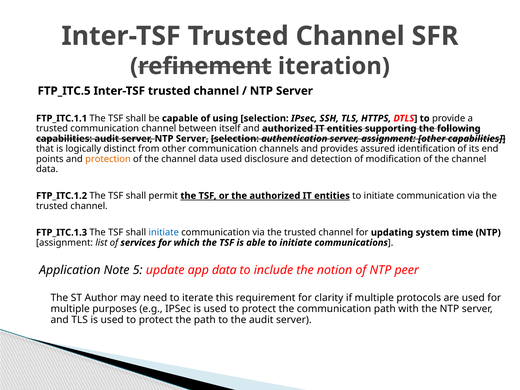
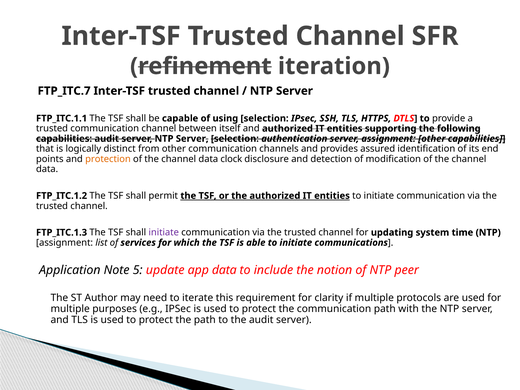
FTP_ITC.5: FTP_ITC.5 -> FTP_ITC.7 (64, 91)
data used: used -> clock (231, 159)
initiate colour: blue -> purple (164, 232)
